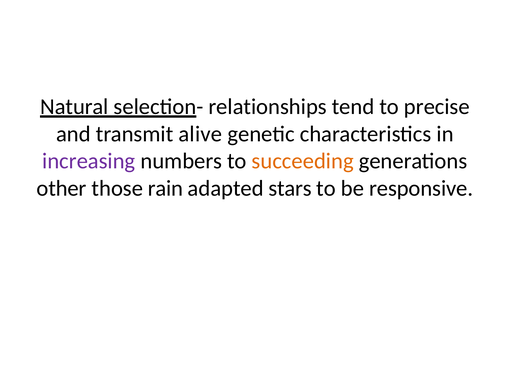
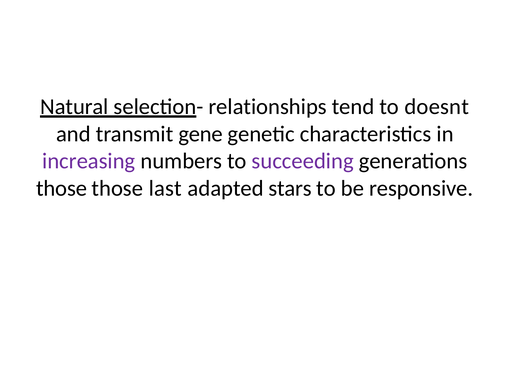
precise: precise -> doesnt (437, 107)
alive: alive -> gene (201, 134)
succeeding colour: orange -> purple (303, 161)
other: other -> those (62, 189)
rain: rain -> last (165, 189)
